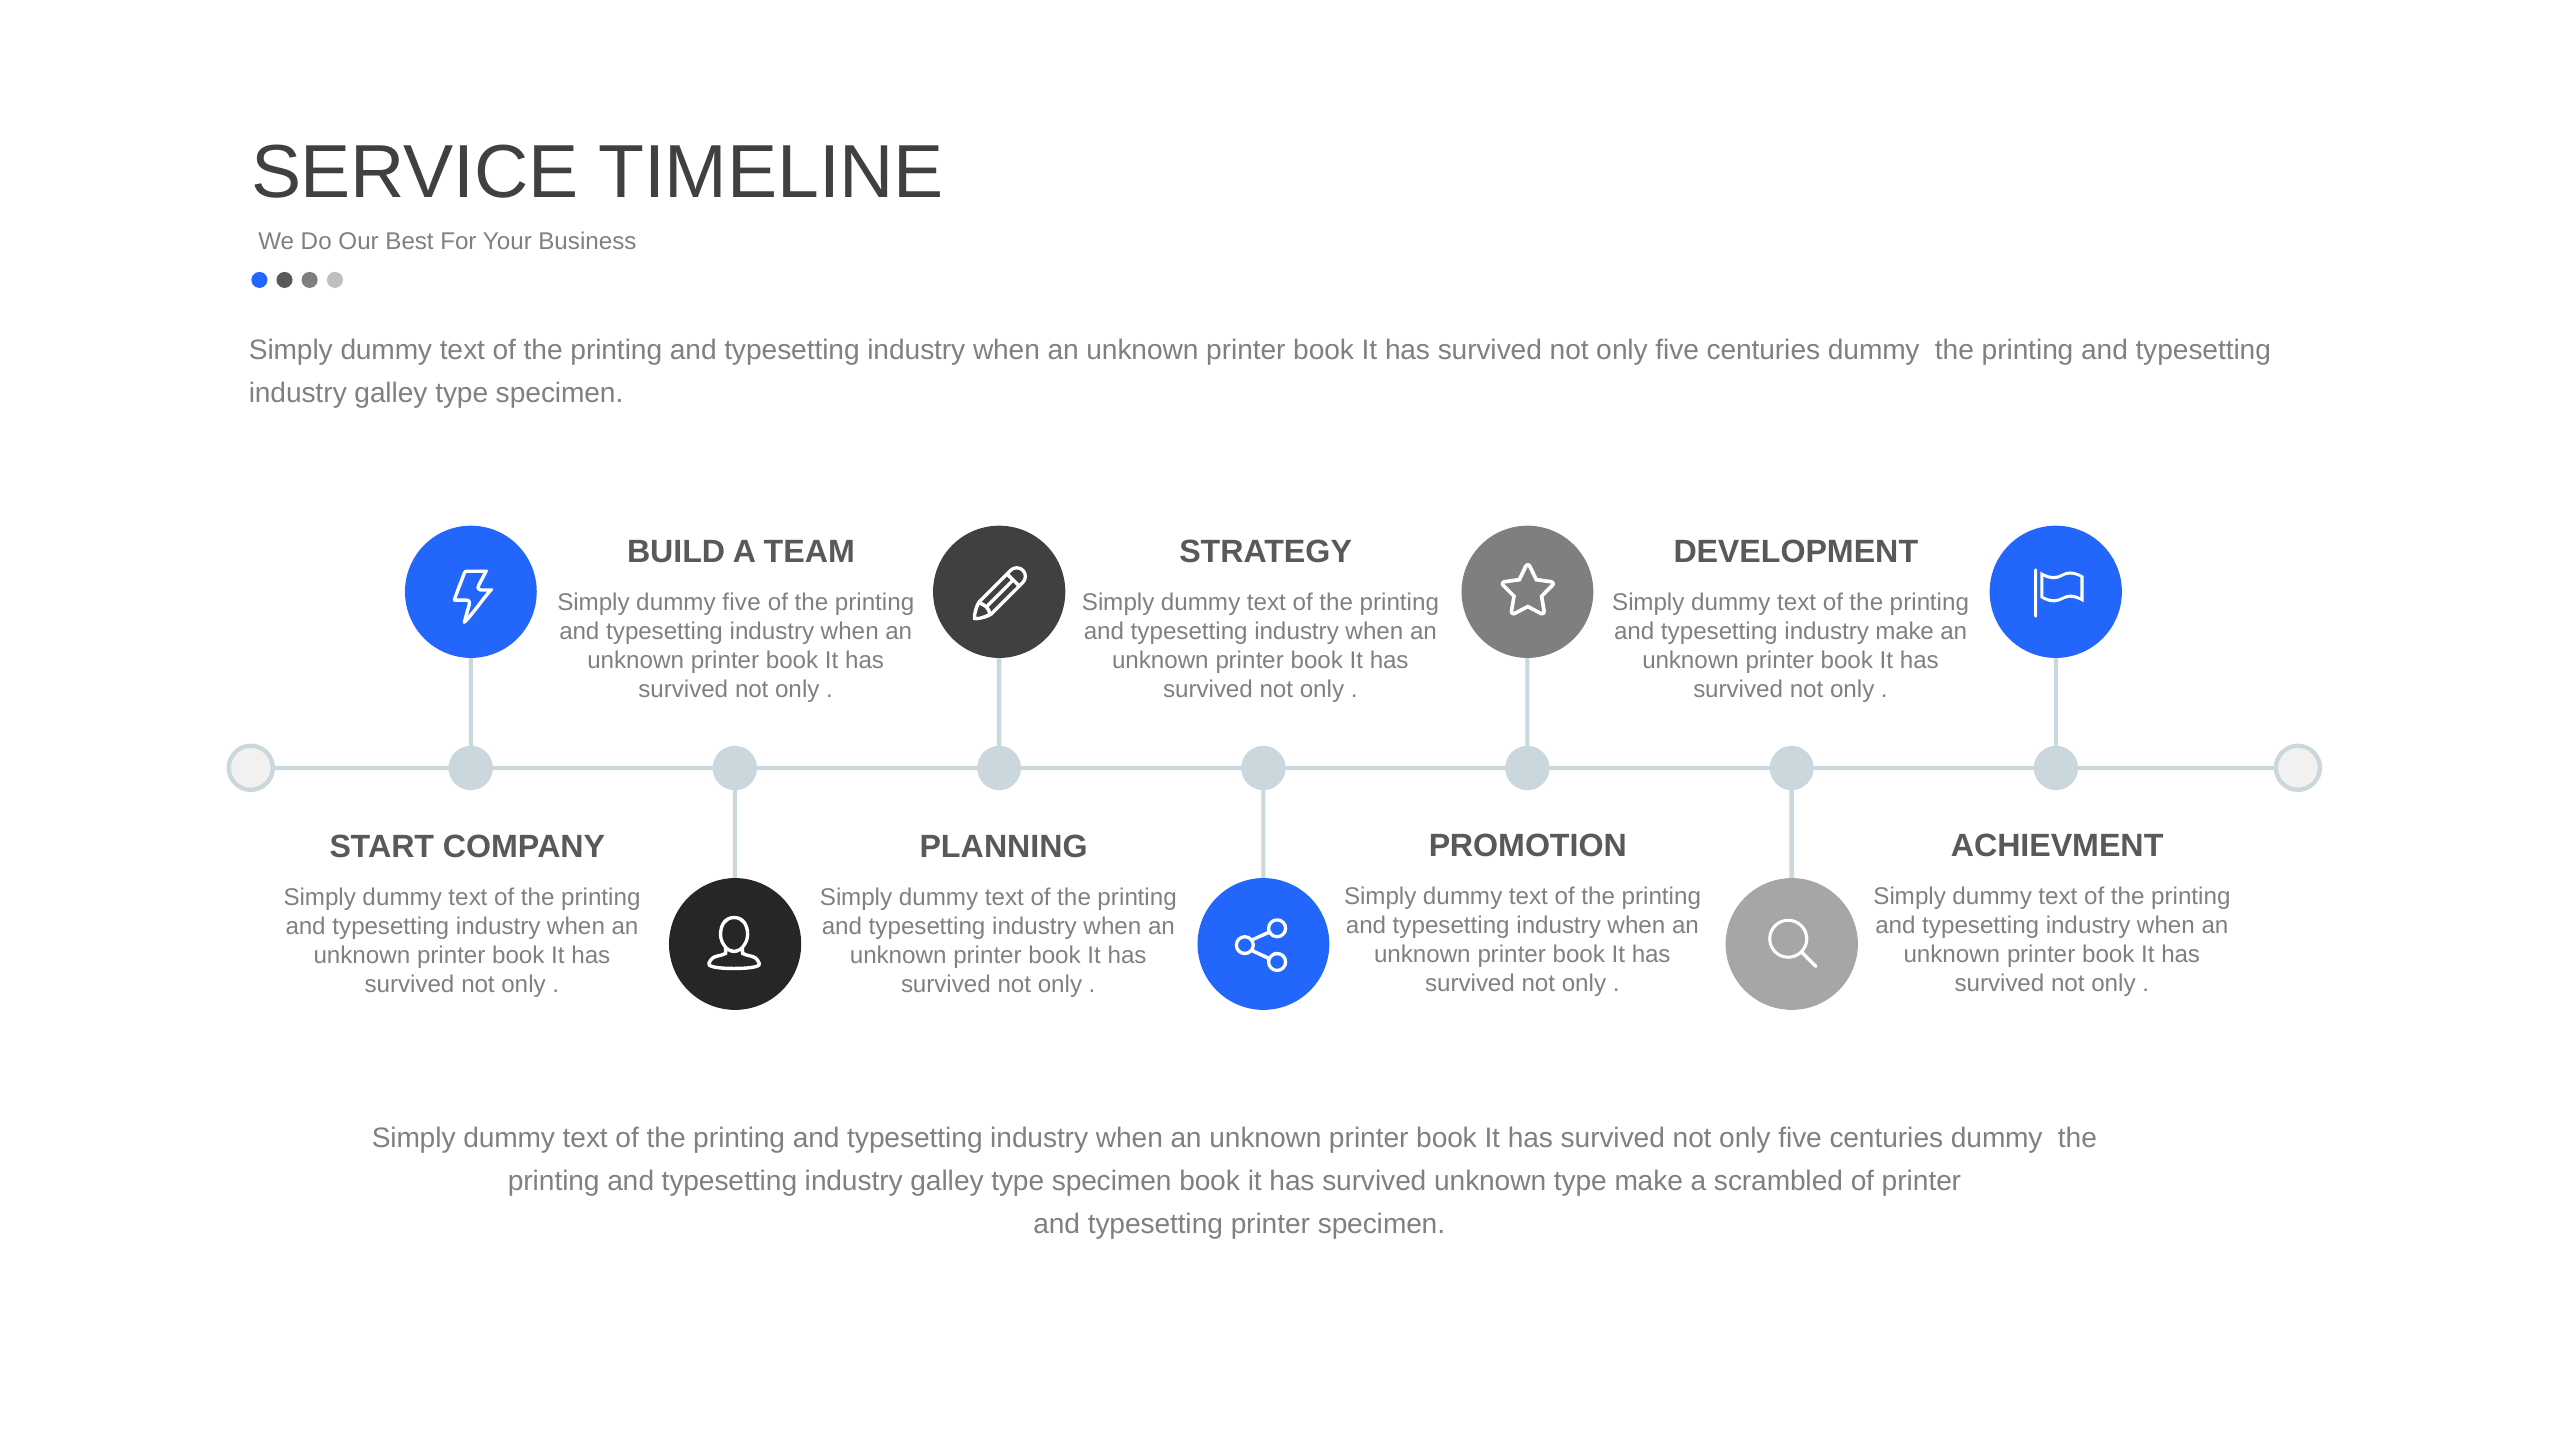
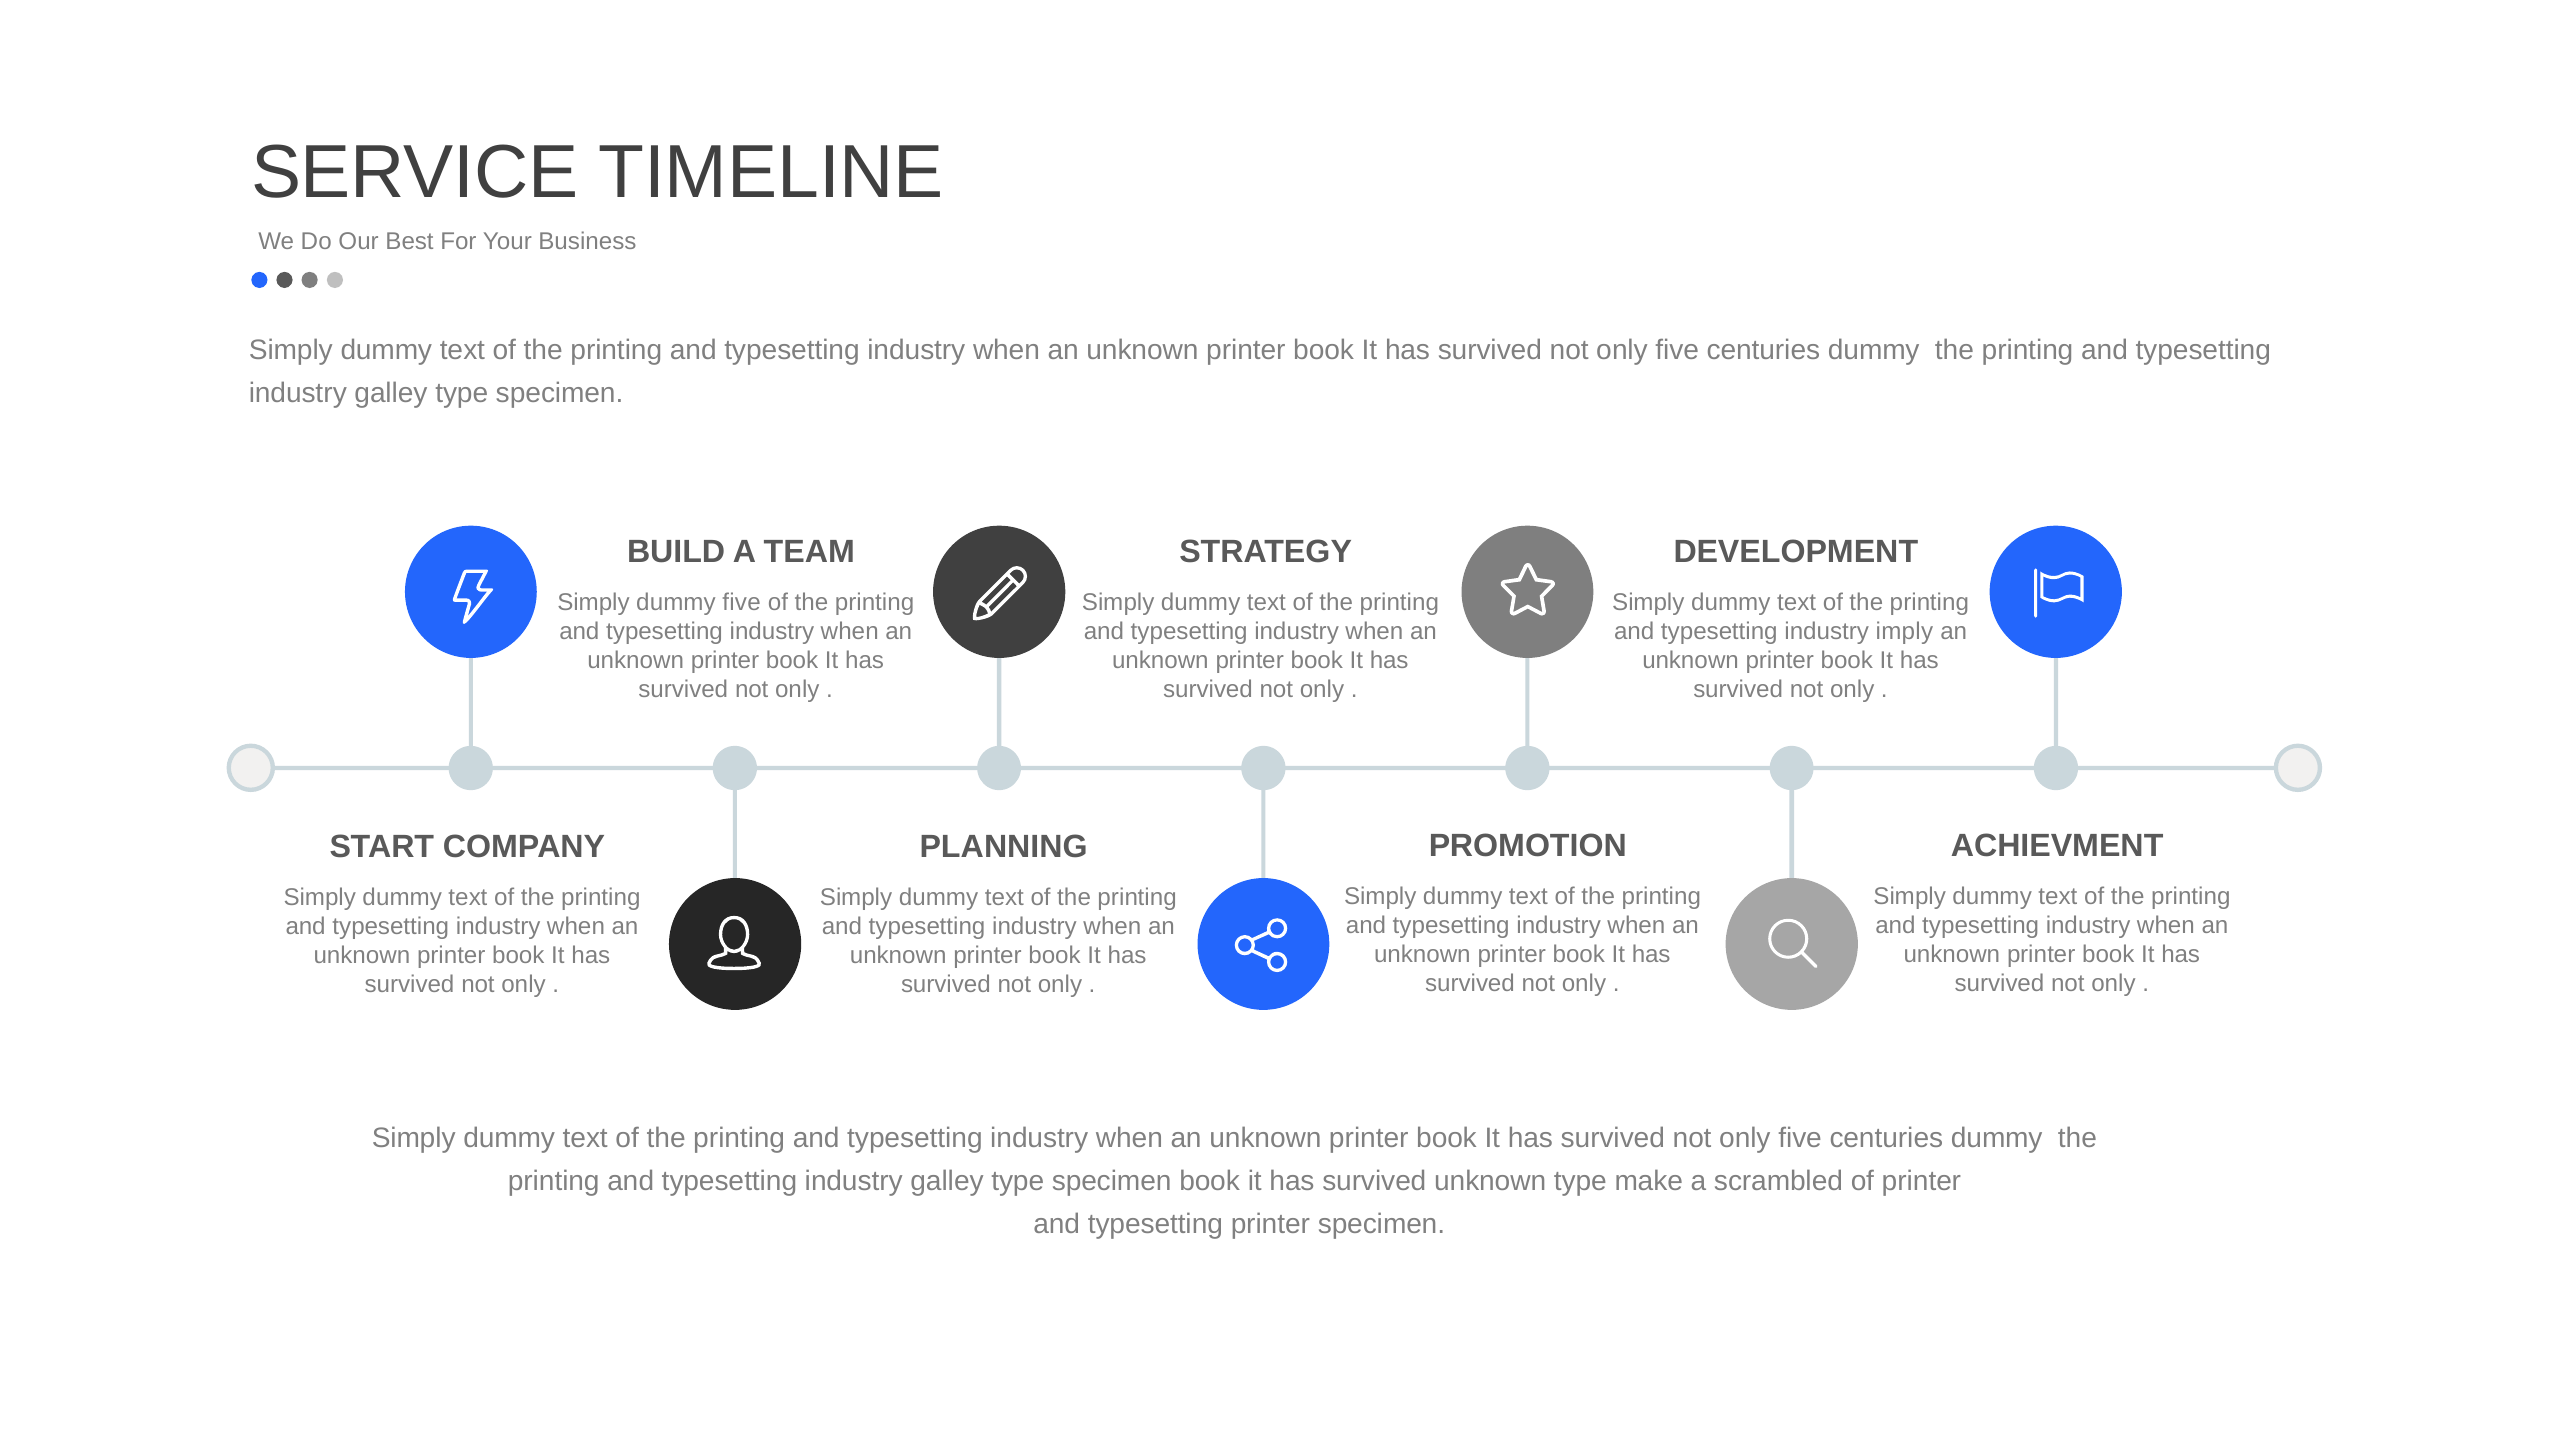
industry make: make -> imply (1904, 631)
